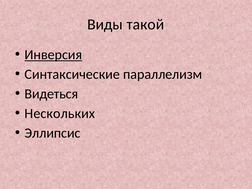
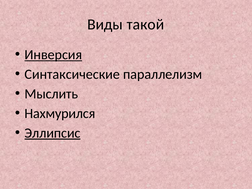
Видеться: Видеться -> Мыслить (51, 94)
Нескольких: Нескольких -> Нахмурился (60, 113)
Эллипсис underline: none -> present (53, 133)
